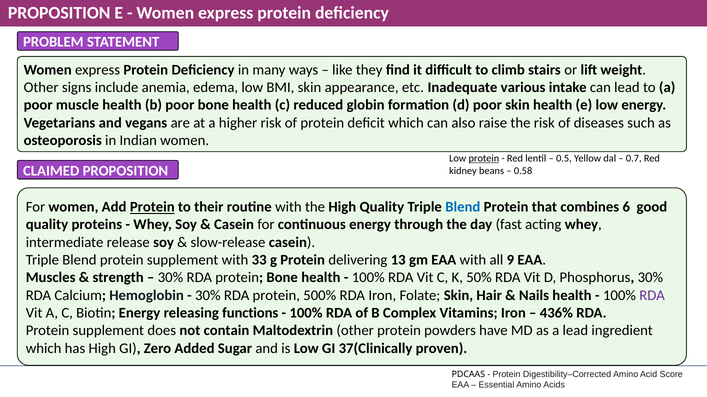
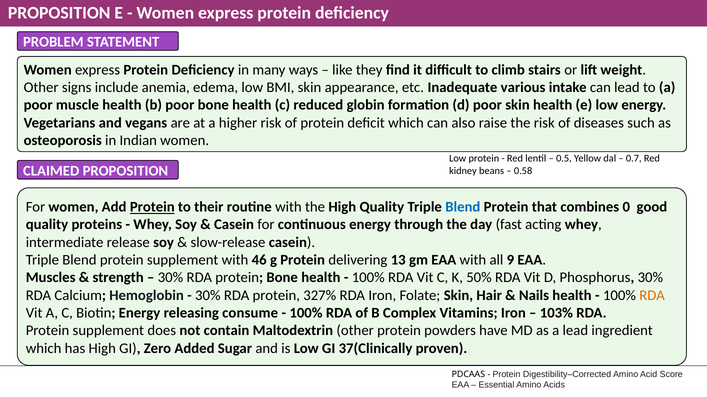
protein underline: present -> none (484, 159)
6: 6 -> 0 (626, 207)
33: 33 -> 46 (259, 260)
500%: 500% -> 327% (320, 296)
RDA colour: purple -> orange (652, 296)
functions: functions -> consume (250, 313)
436%: 436% -> 103% (556, 313)
